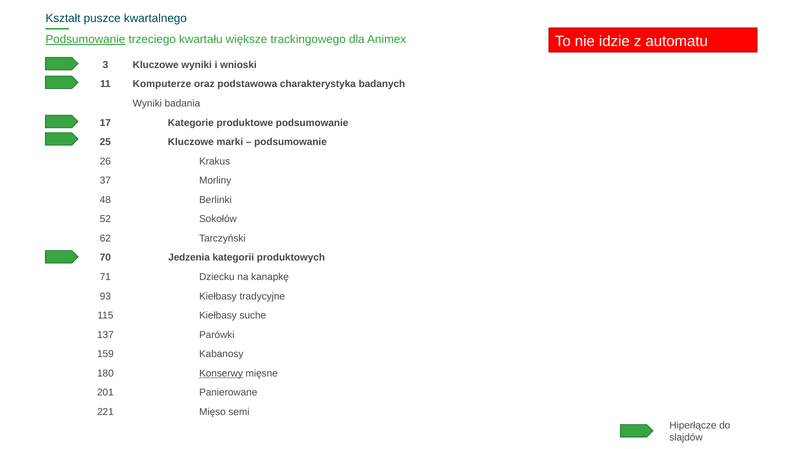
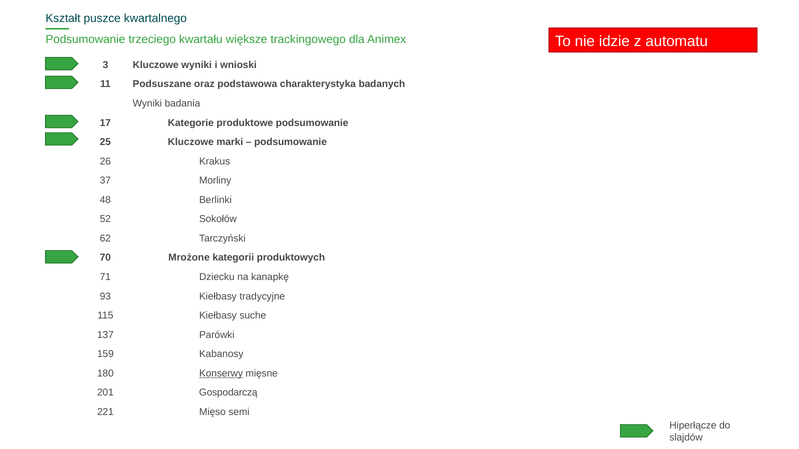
Podsumowanie underline: present -> none (85, 40)
Komputerze: Komputerze -> Podsuszane (162, 84)
Jedzenia: Jedzenia -> Mrożone (189, 258)
Panierowane: Panierowane -> Gospodarczą (228, 393)
